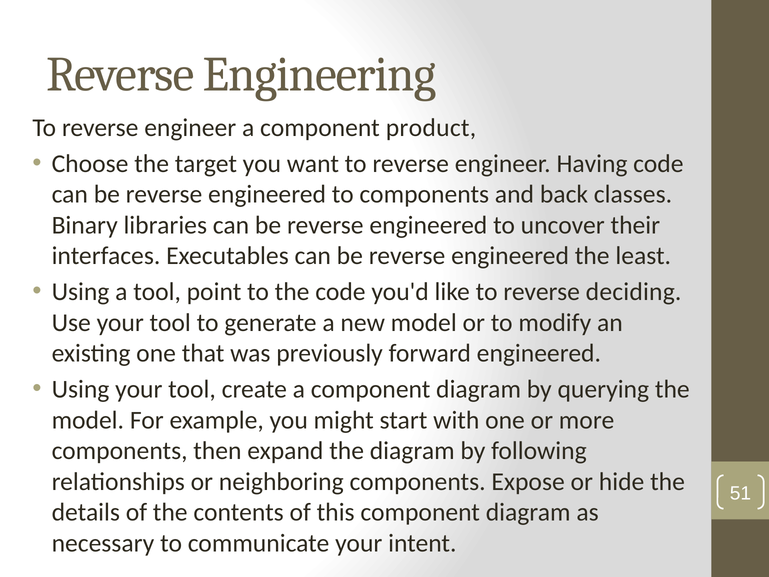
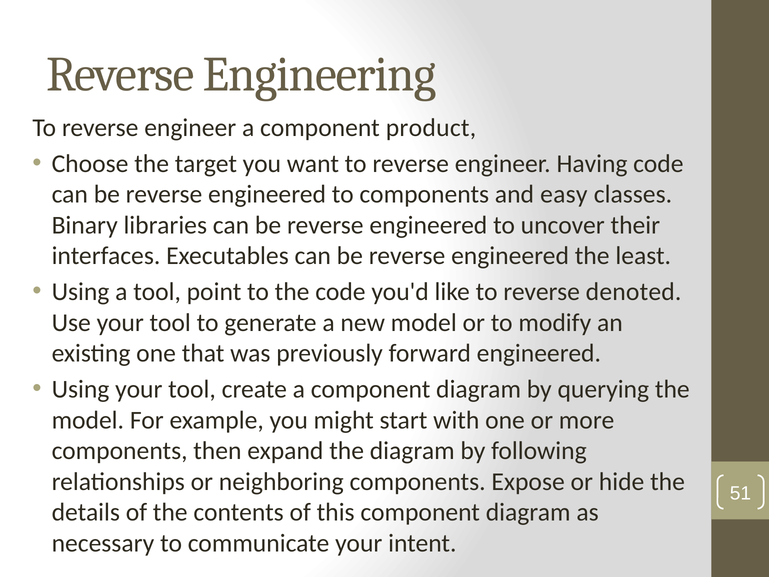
back: back -> easy (564, 194)
deciding: deciding -> denoted (634, 292)
